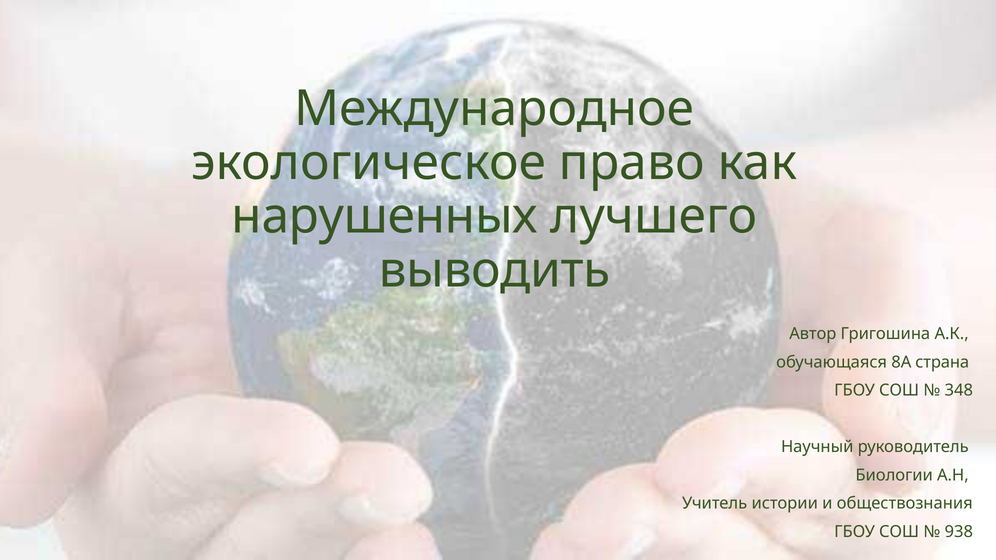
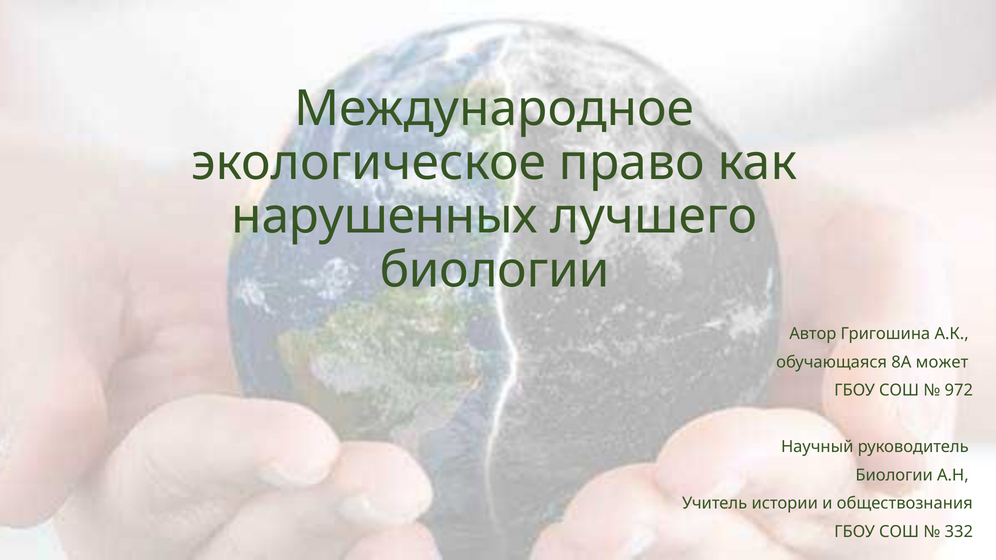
выводить: выводить -> биологии (495, 270)
страна: страна -> может (942, 362)
348: 348 -> 972 (959, 391)
938: 938 -> 332 (959, 532)
